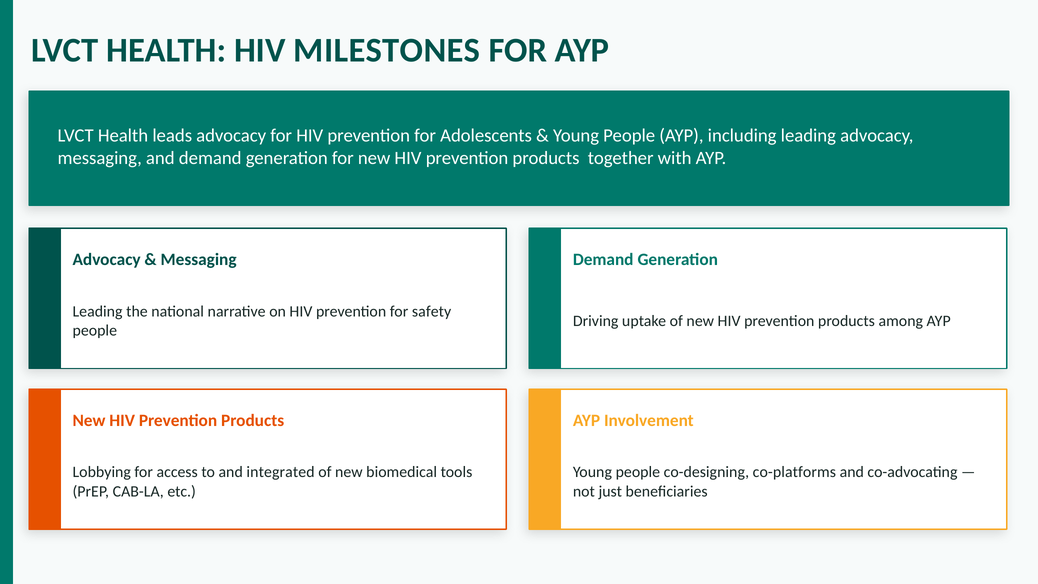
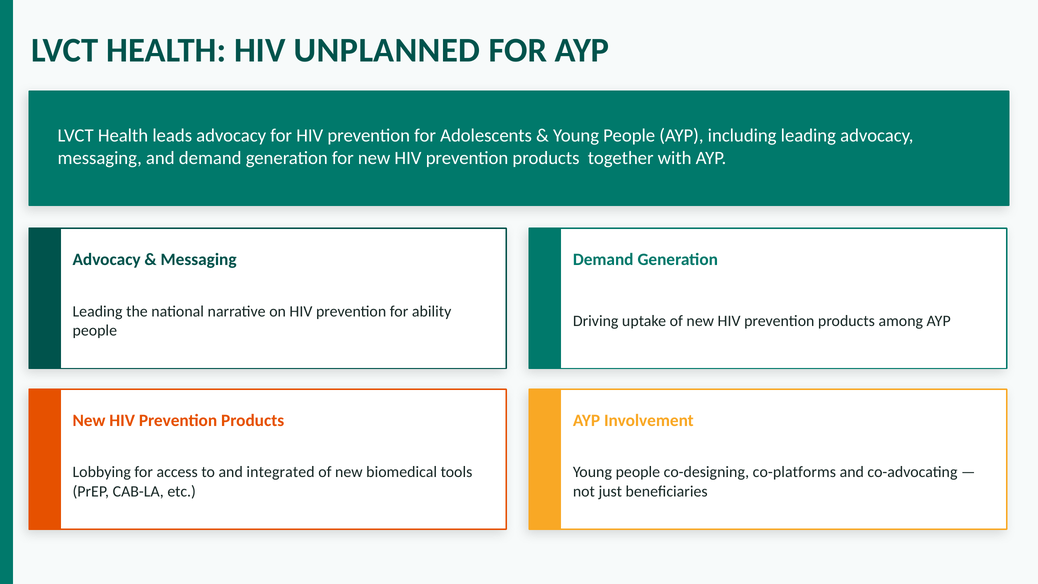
MILESTONES: MILESTONES -> UNPLANNED (387, 50)
safety: safety -> ability (432, 311)
